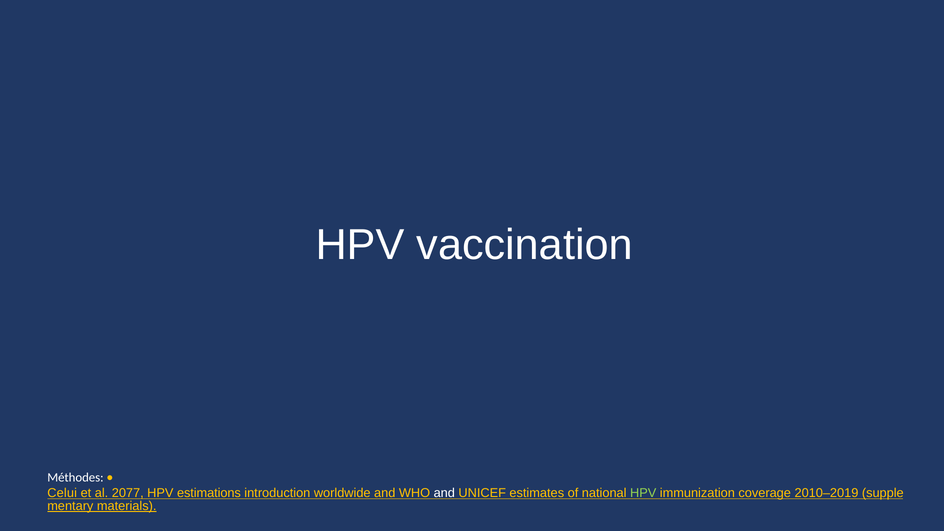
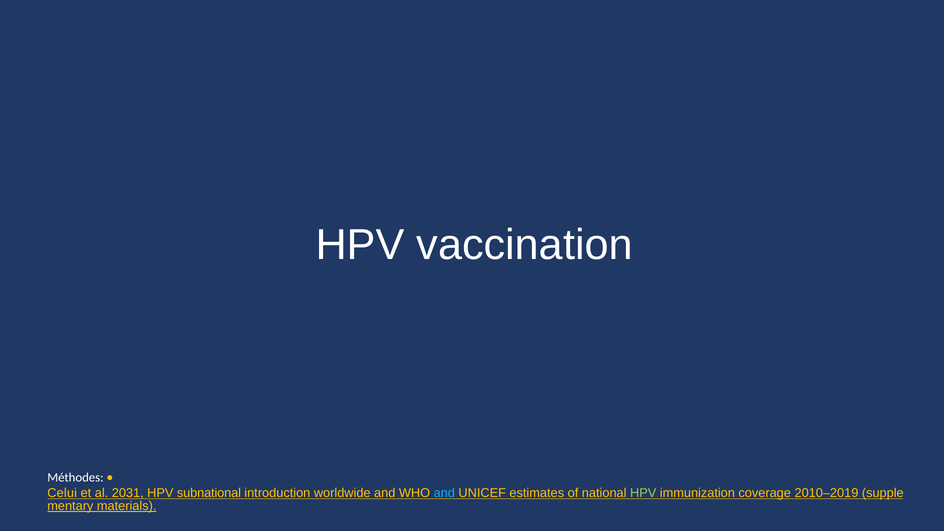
2077: 2077 -> 2031 (128, 493)
estimations: estimations -> subnational (209, 493)
and colour: white -> light blue (444, 493)
